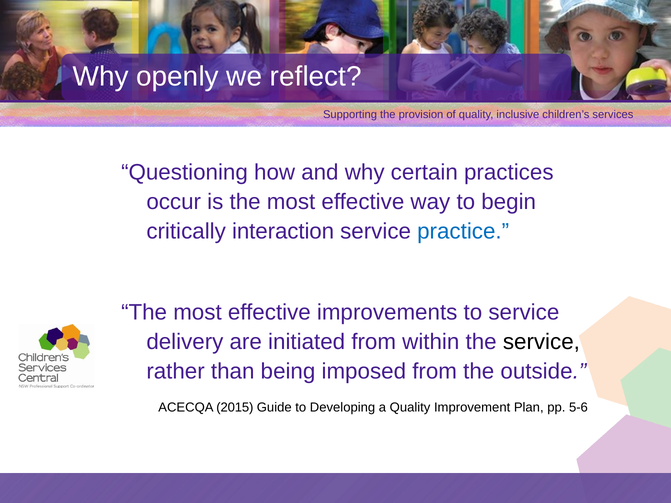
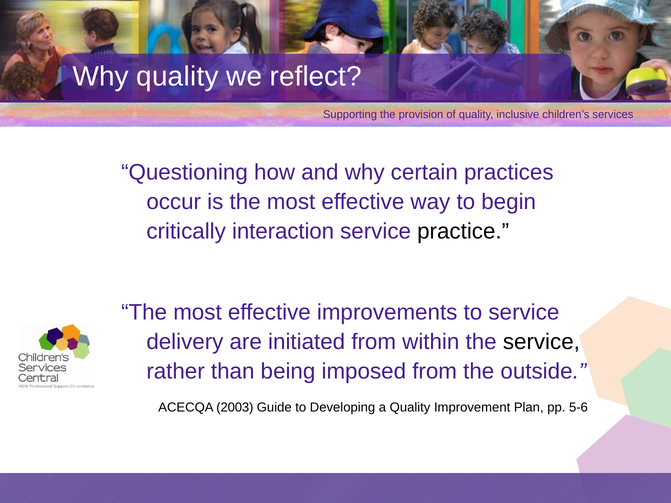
Why openly: openly -> quality (177, 76)
practice colour: blue -> black (463, 231)
2015: 2015 -> 2003 (235, 408)
